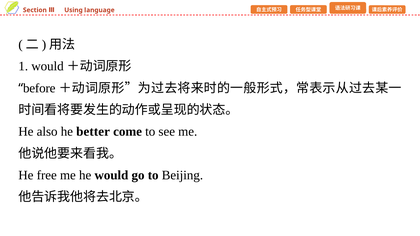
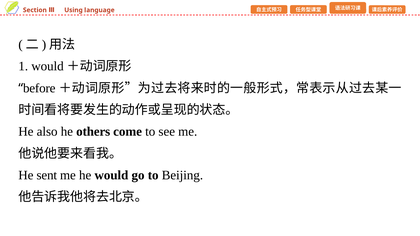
better: better -> others (93, 132)
free: free -> sent (47, 175)
